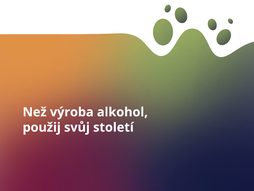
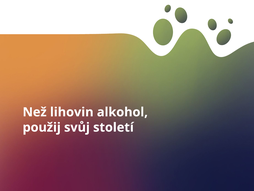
výroba: výroba -> lihovin (72, 112)
